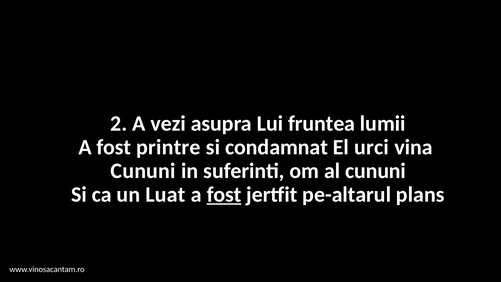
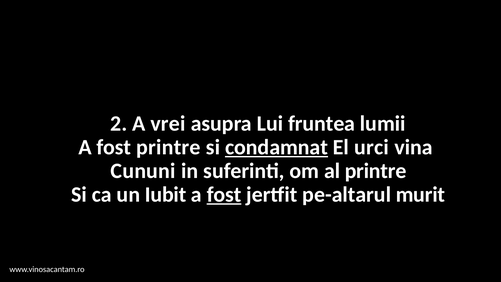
vezi: vezi -> vrei (168, 123)
condamnat underline: none -> present (277, 147)
al cununi: cununi -> printre (376, 171)
Luat: Luat -> Iubit (166, 194)
plans: plans -> murit (420, 194)
